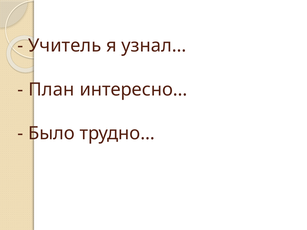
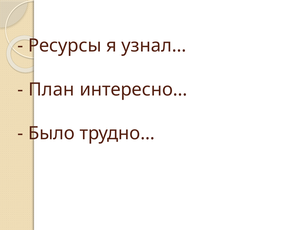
Учитель: Учитель -> Ресурсы (65, 46)
